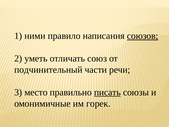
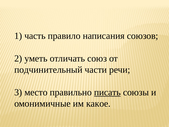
ними: ними -> часть (35, 36)
союзов underline: present -> none (143, 36)
горек: горек -> какое (98, 103)
